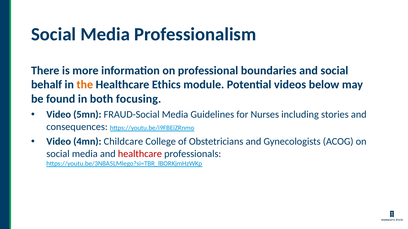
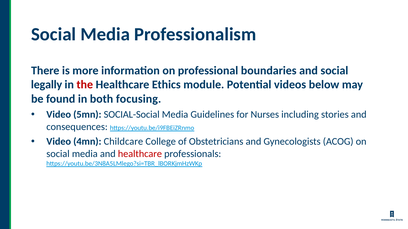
behalf: behalf -> legally (47, 85)
the colour: orange -> red (85, 85)
FRAUD-Social: FRAUD-Social -> SOCIAL-Social (132, 115)
